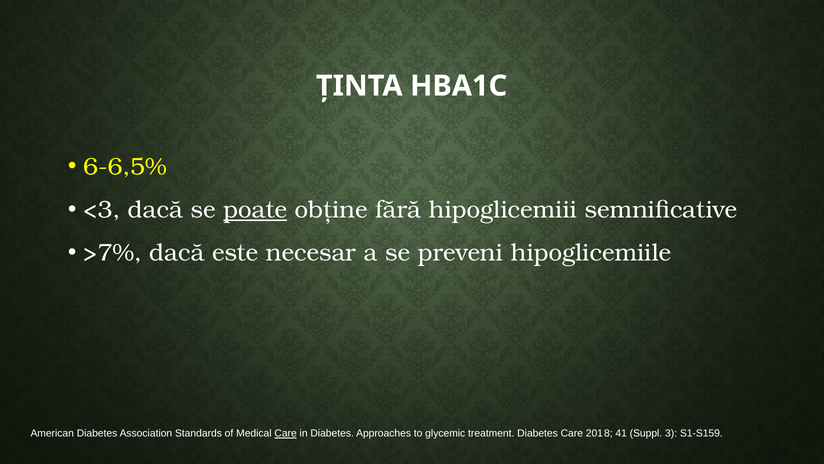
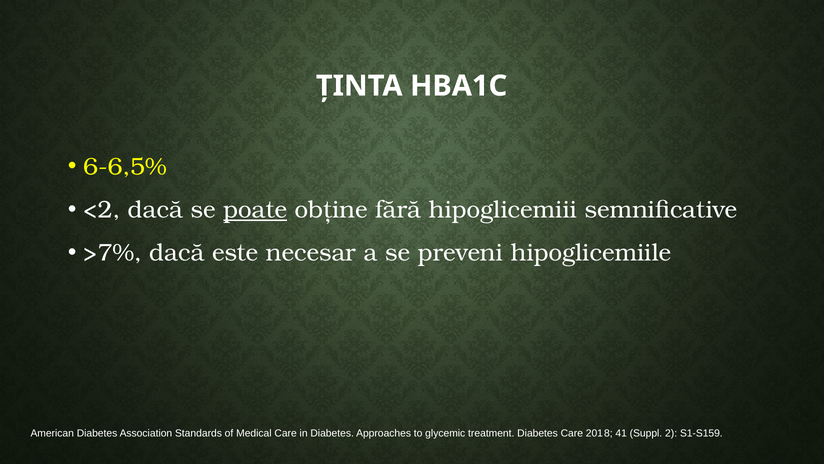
<3: <3 -> <2 (102, 210)
Care underline: present -> none (286, 433)
3: 3 -> 2 (671, 433)
